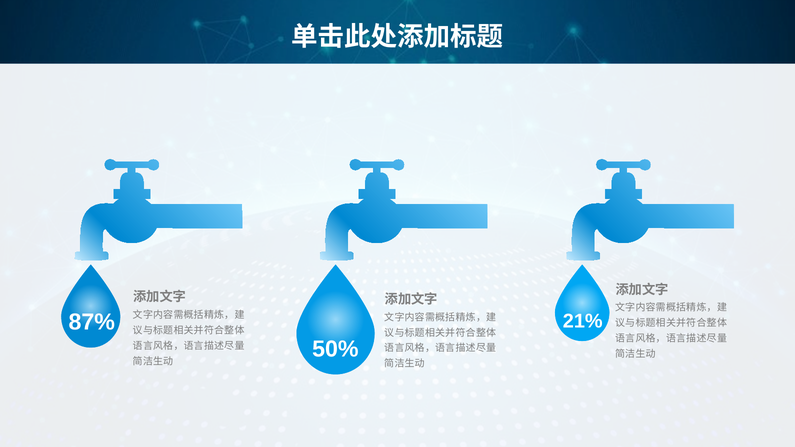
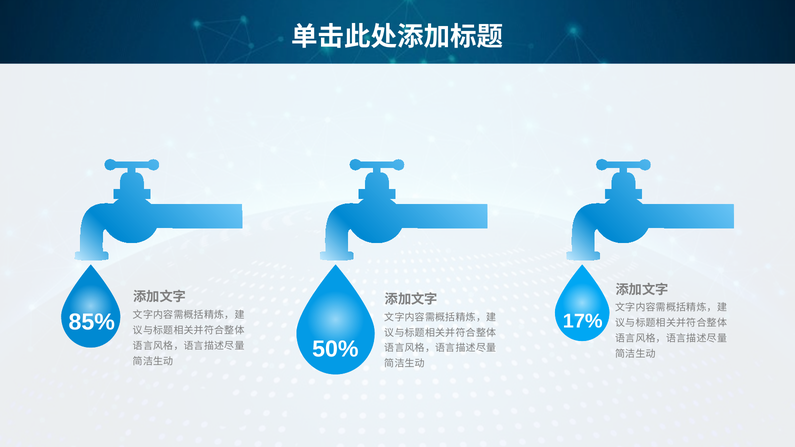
87%: 87% -> 85% (92, 322)
21%: 21% -> 17% (583, 321)
